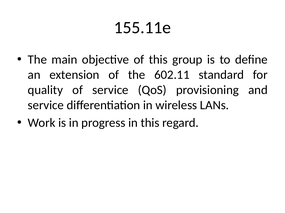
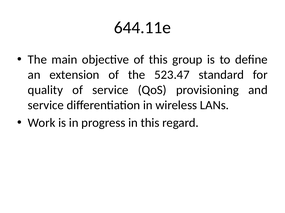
155.11e: 155.11e -> 644.11e (142, 28)
602.11: 602.11 -> 523.47 (172, 75)
